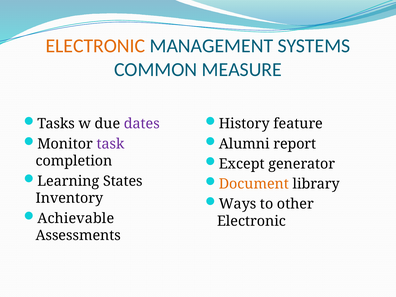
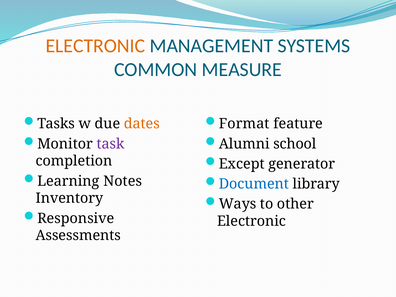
dates colour: purple -> orange (142, 124)
History: History -> Format (244, 124)
report: report -> school (295, 144)
States: States -> Notes (123, 181)
Document colour: orange -> blue (254, 184)
Achievable: Achievable -> Responsive (76, 218)
